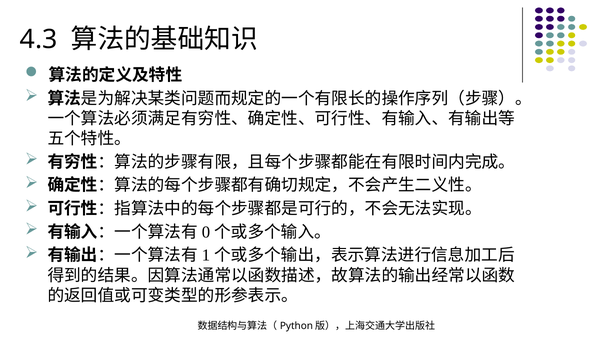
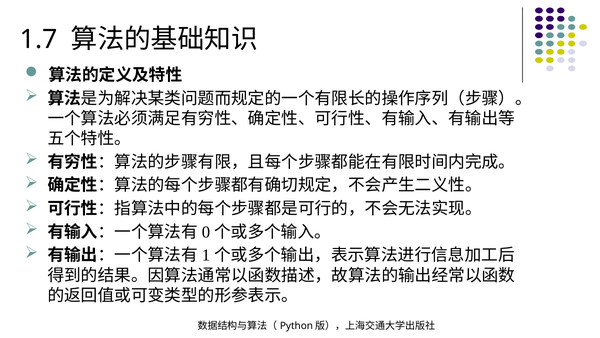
4.3: 4.3 -> 1.7 (39, 40)
